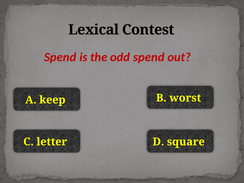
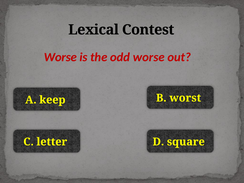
Spend: Spend -> Worse (60, 57)
odd spend: spend -> worse (149, 57)
